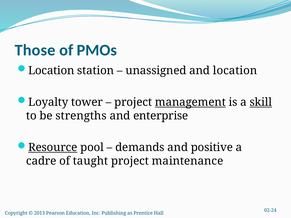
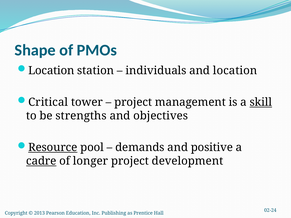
Those: Those -> Shape (35, 50)
unassigned: unassigned -> individuals (156, 71)
Loyalty: Loyalty -> Critical (48, 102)
management underline: present -> none (190, 102)
enterprise: enterprise -> objectives (161, 116)
cadre underline: none -> present (41, 161)
taught: taught -> longer (90, 161)
maintenance: maintenance -> development (188, 161)
